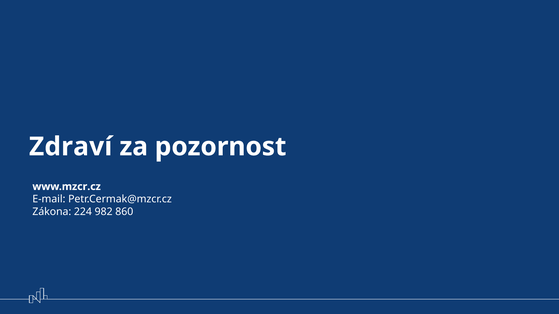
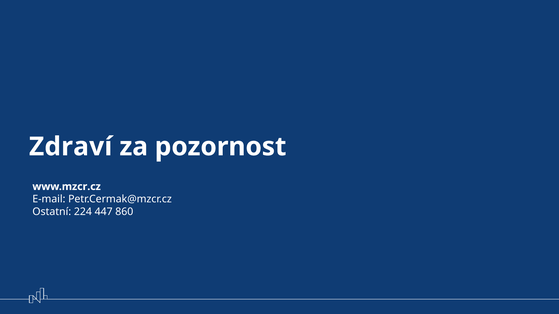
Zákona: Zákona -> Ostatní (52, 212)
982: 982 -> 447 (104, 212)
